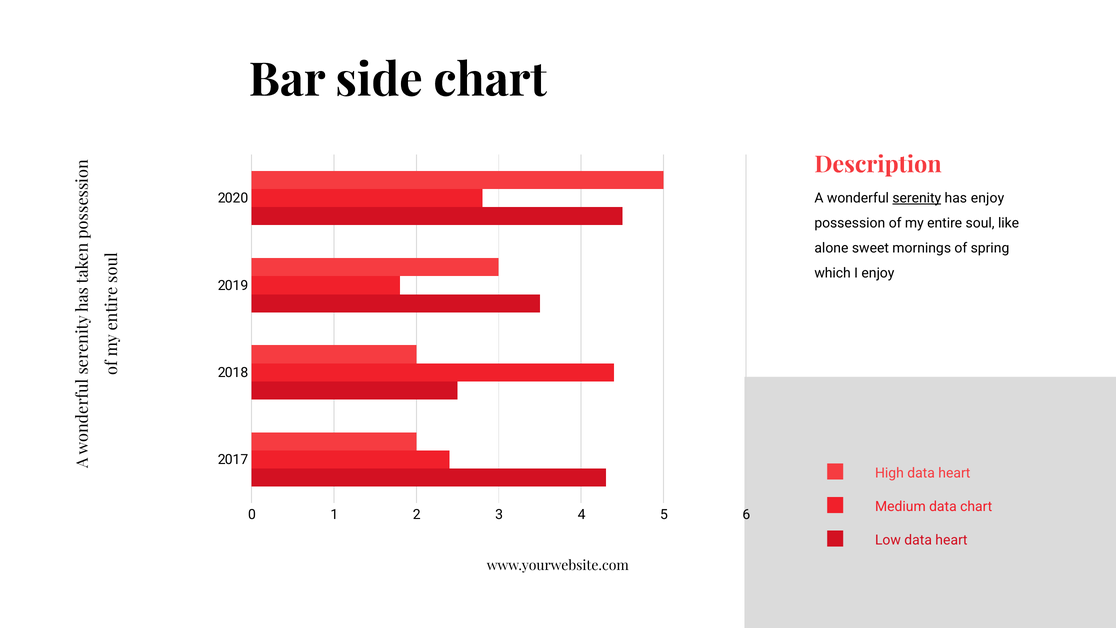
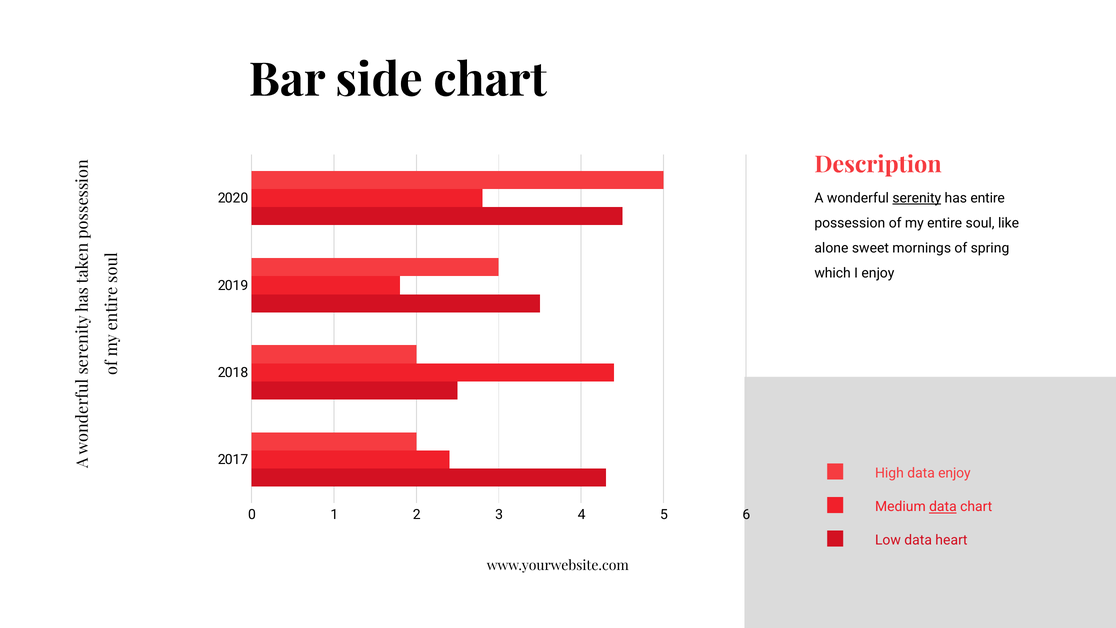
has enjoy: enjoy -> entire (988, 198)
High data heart: heart -> enjoy (954, 473)
data underline: none -> present (943, 507)
